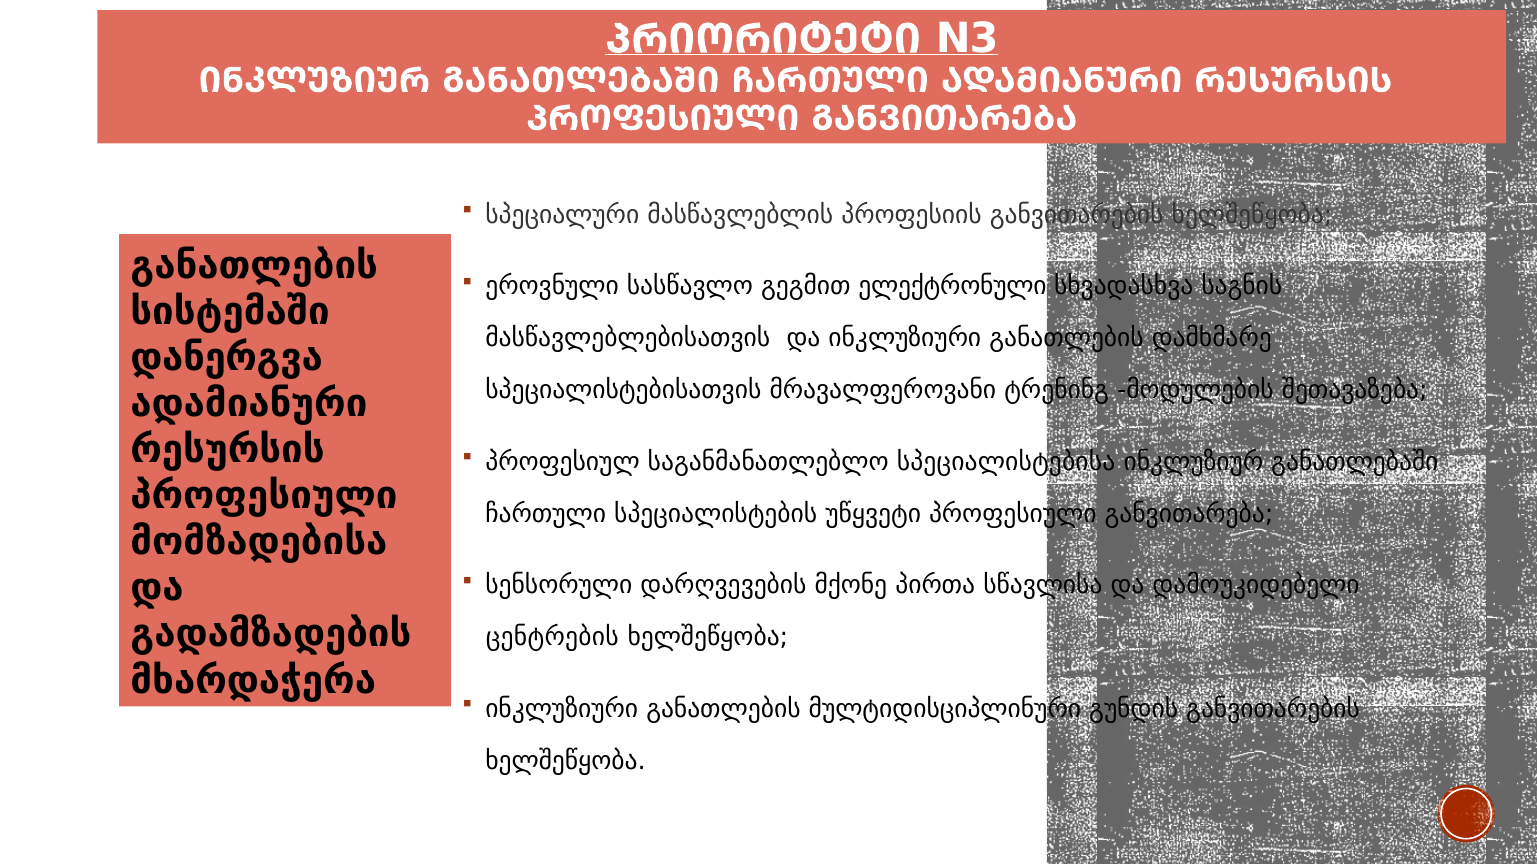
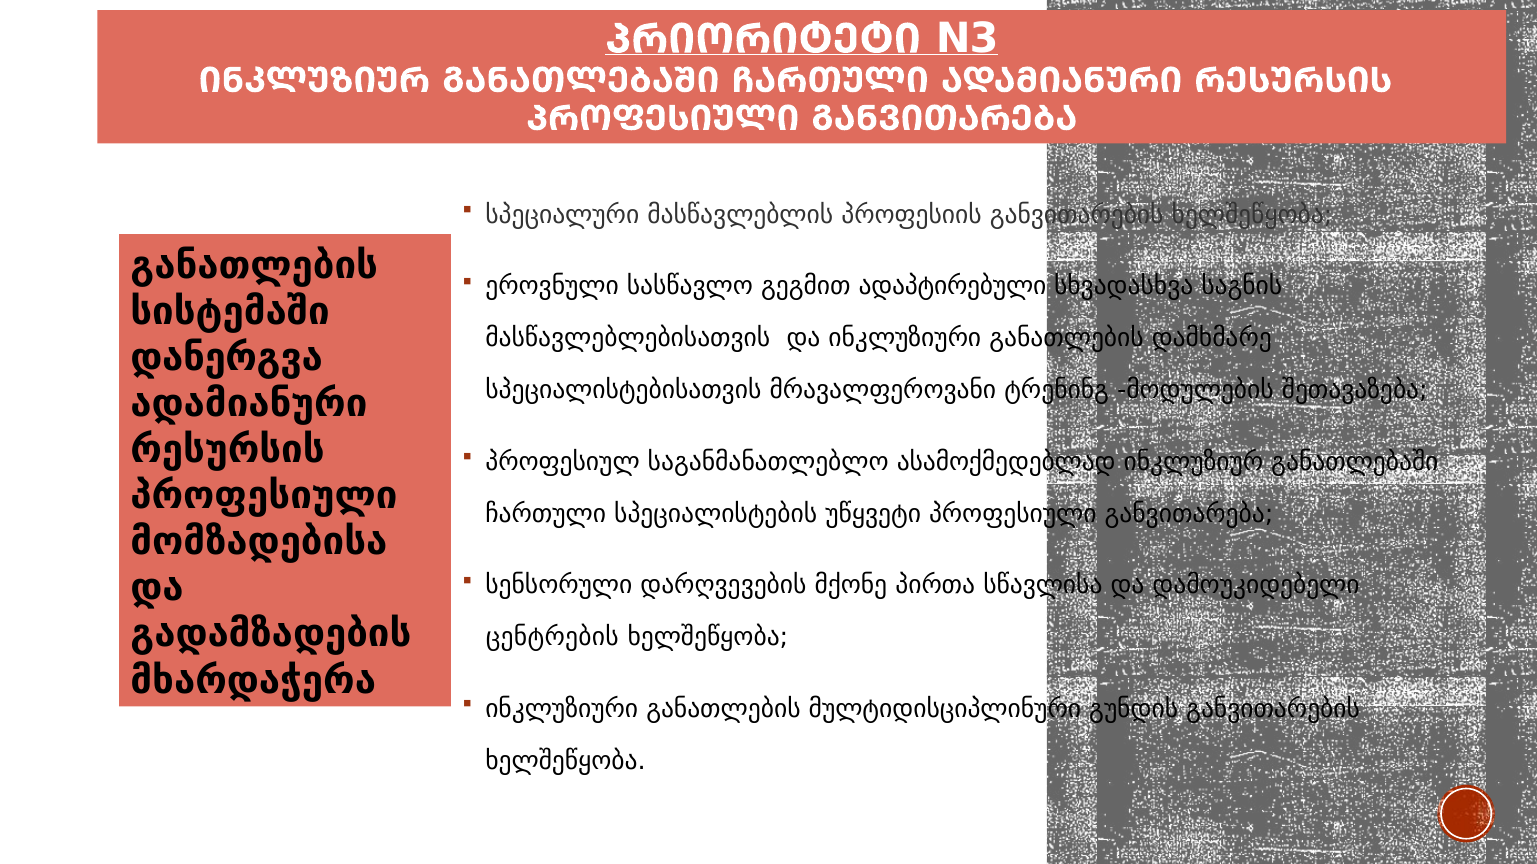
ელექტრონული: ელექტრონული -> ადაპტირებული (953, 286)
სპეციალისტებისა: სპეციალისტებისა -> ასამოქმედებლად (1006, 462)
